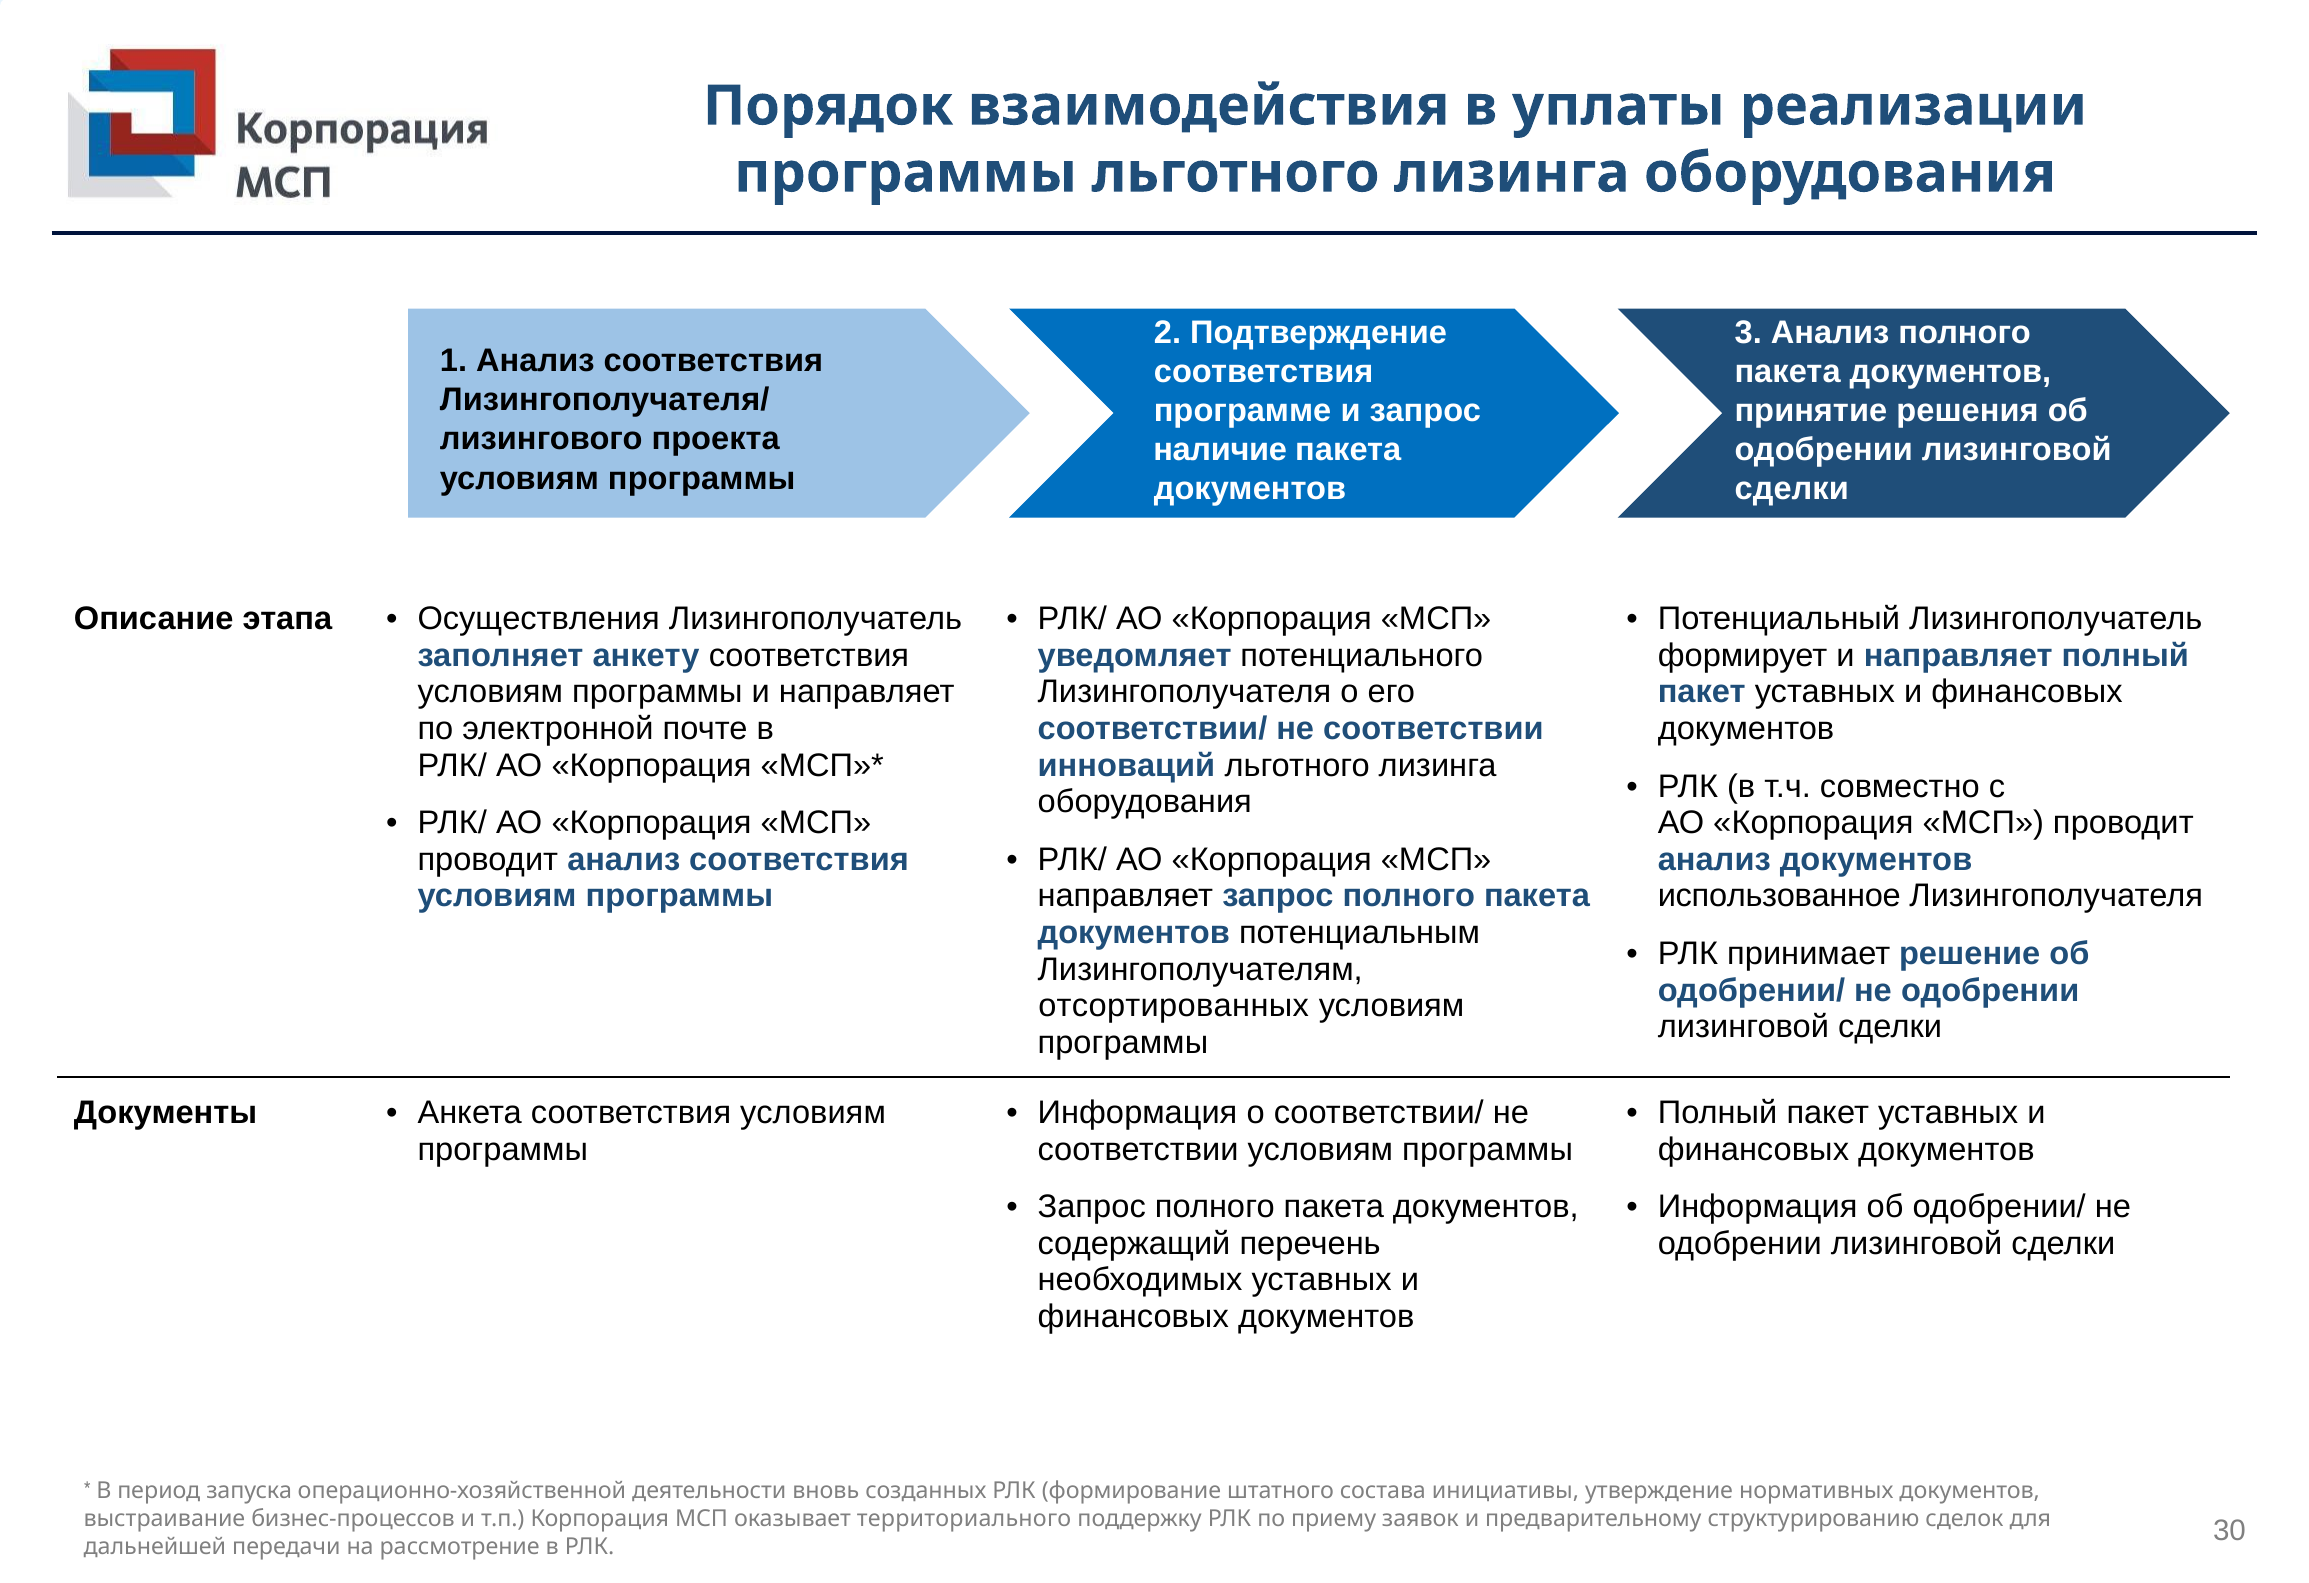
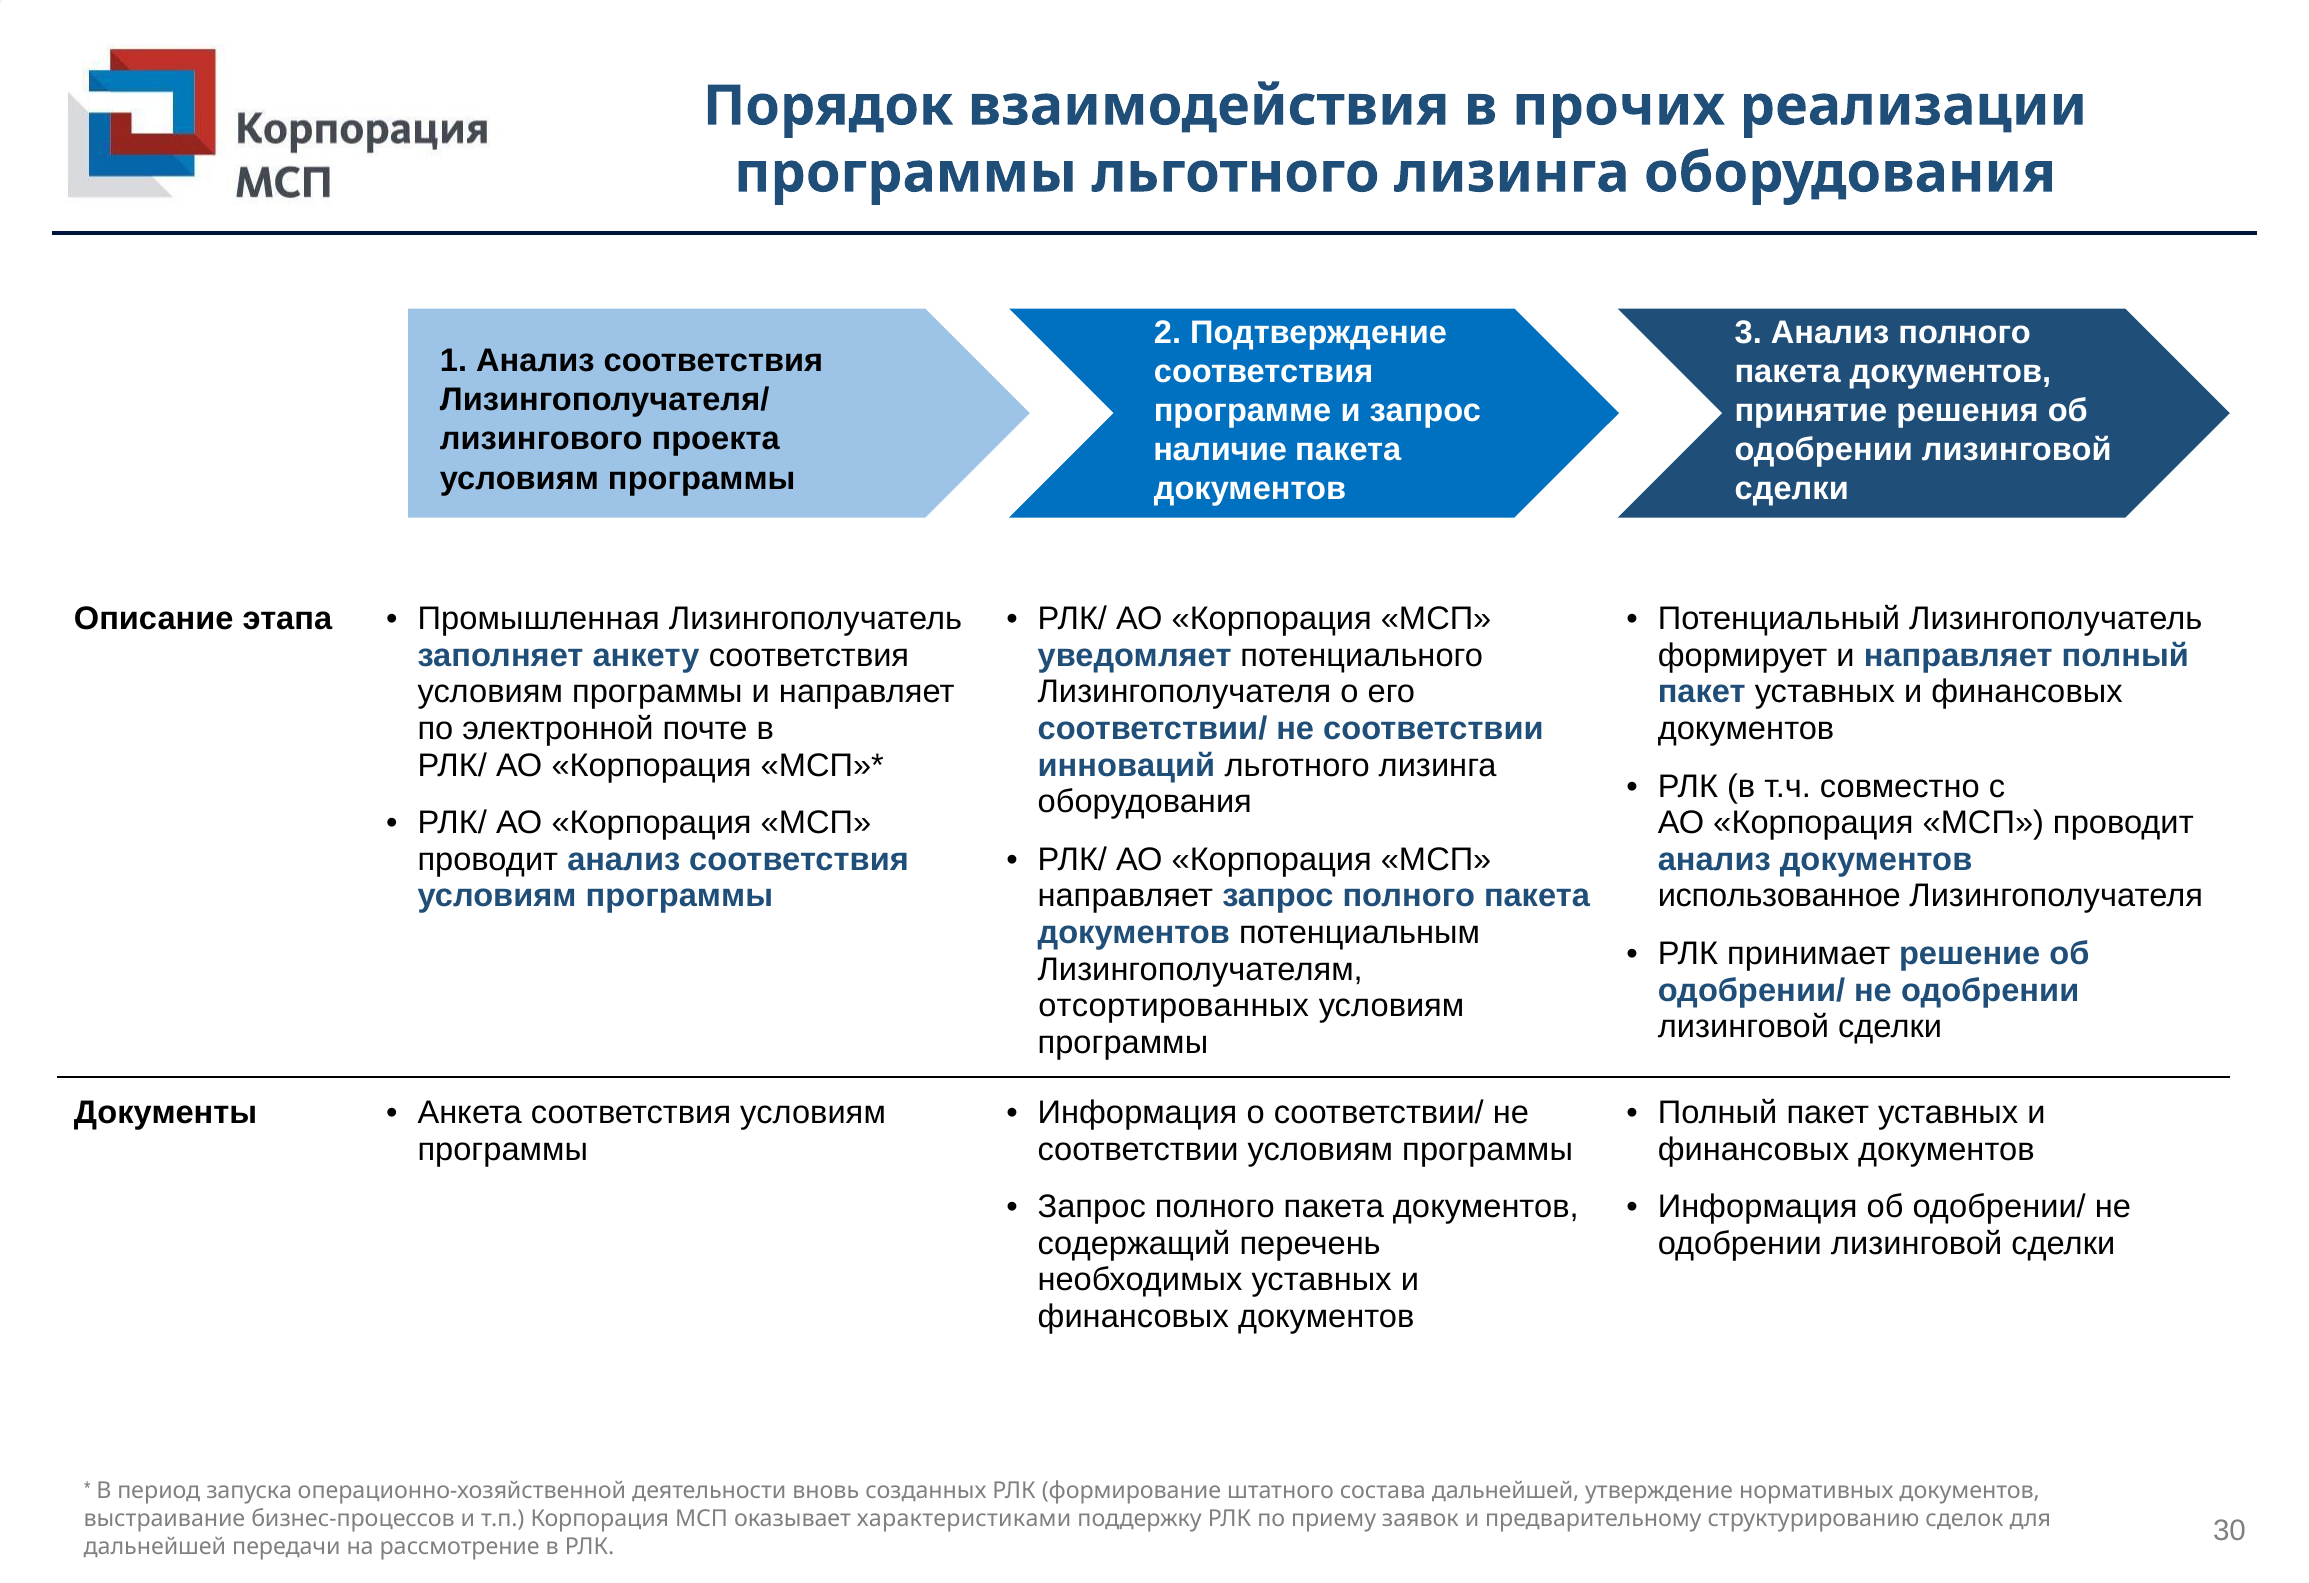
уплаты: уплаты -> прочих (1618, 106)
Осуществления: Осуществления -> Промышленная (539, 619)
состава инициативы: инициативы -> дальнейшей (1506, 1491)
территориального: территориального -> характеристиками (964, 1519)
